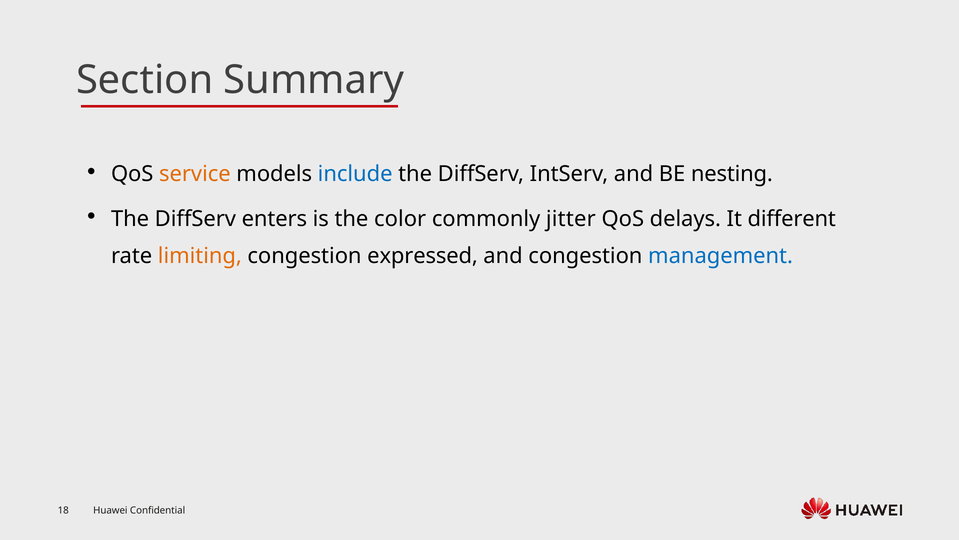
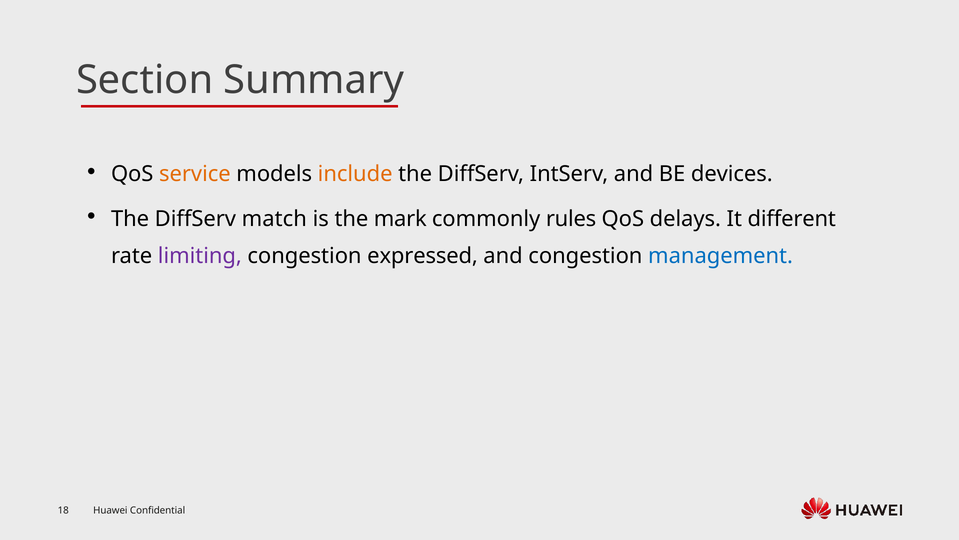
include colour: blue -> orange (355, 174)
nesting: nesting -> devices (732, 174)
enters: enters -> match (274, 219)
color: color -> mark (400, 219)
jitter: jitter -> rules (571, 219)
limiting colour: orange -> purple (200, 256)
